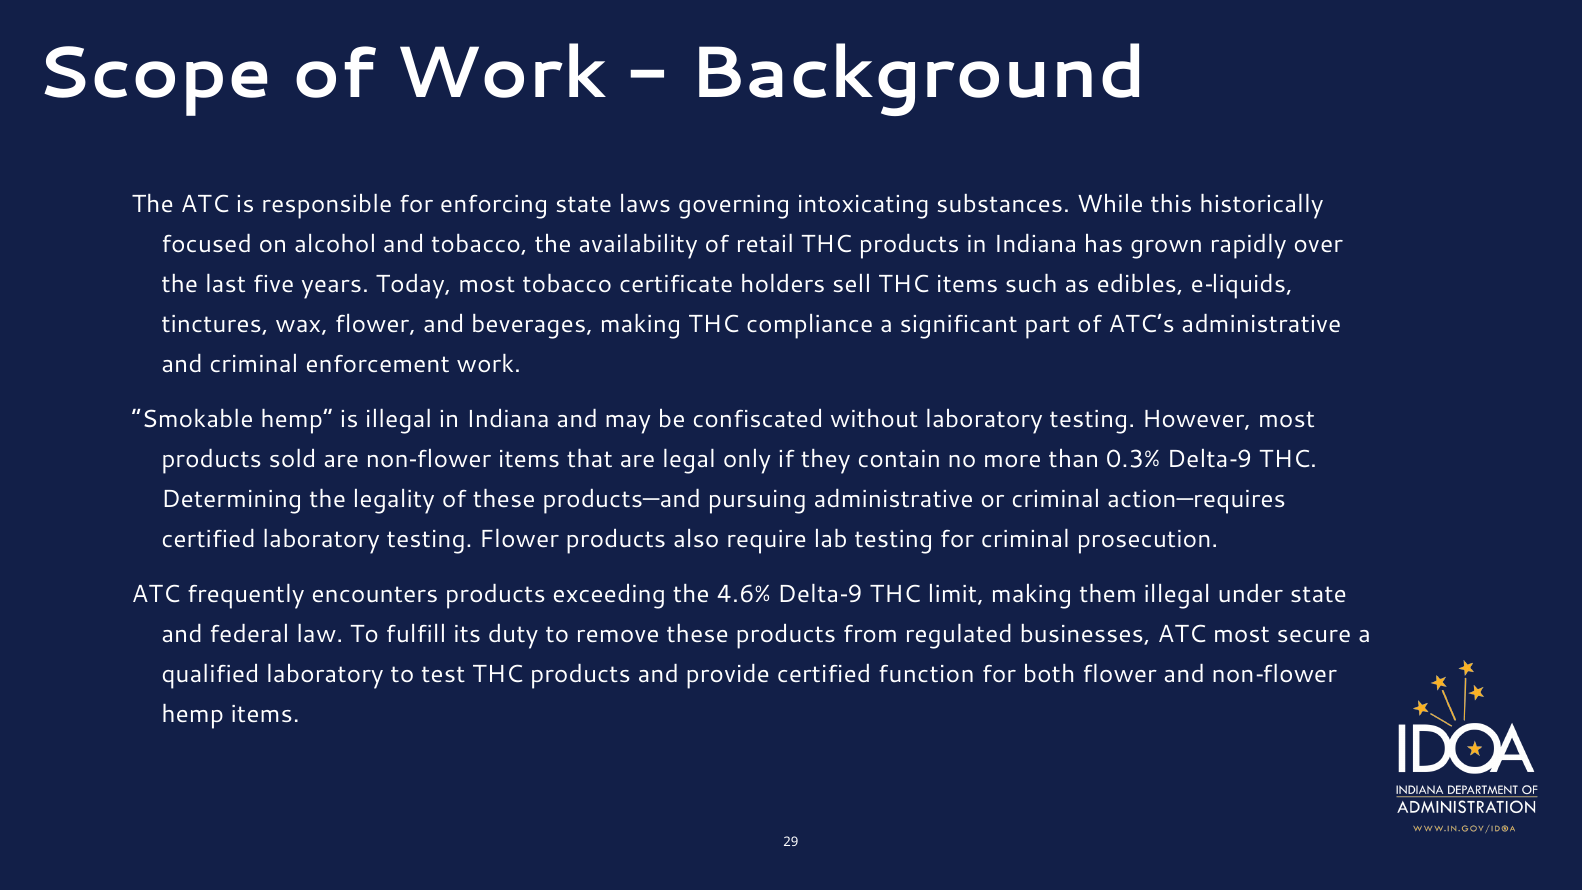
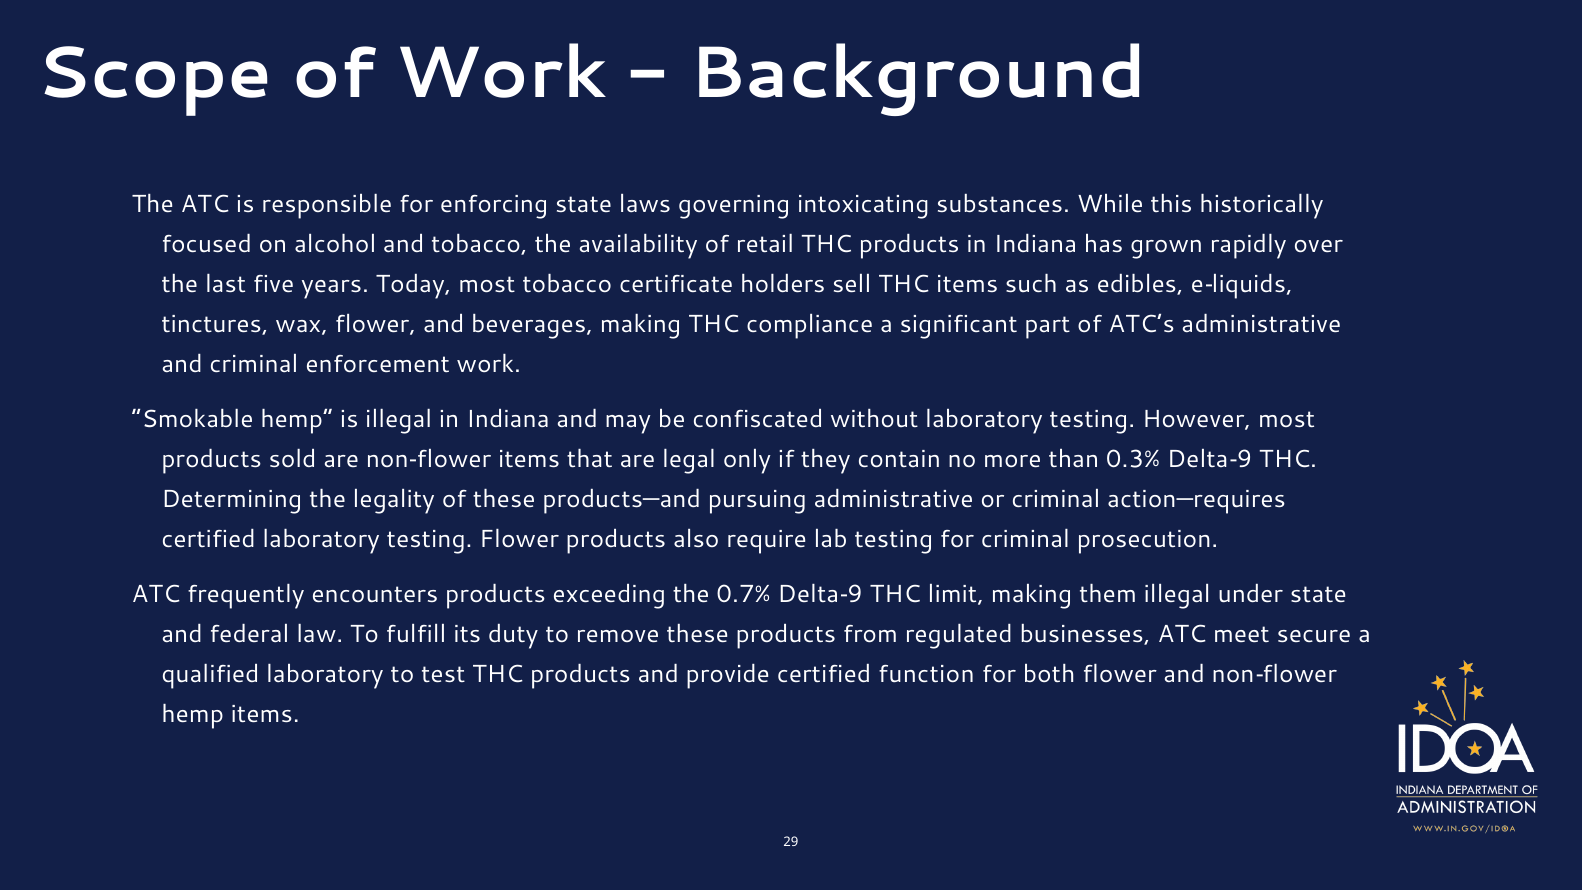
4.6%: 4.6% -> 0.7% (744, 594)
ATC most: most -> meet (1241, 634)
